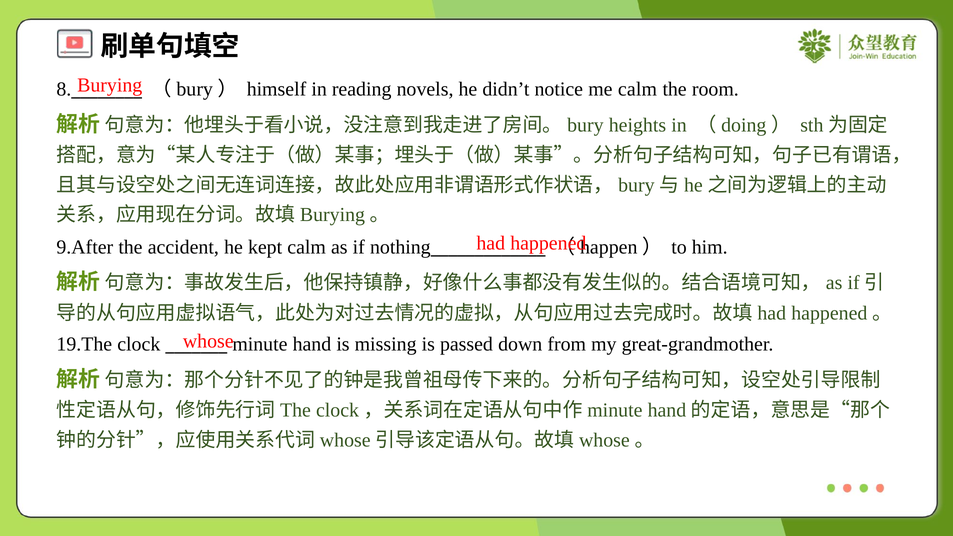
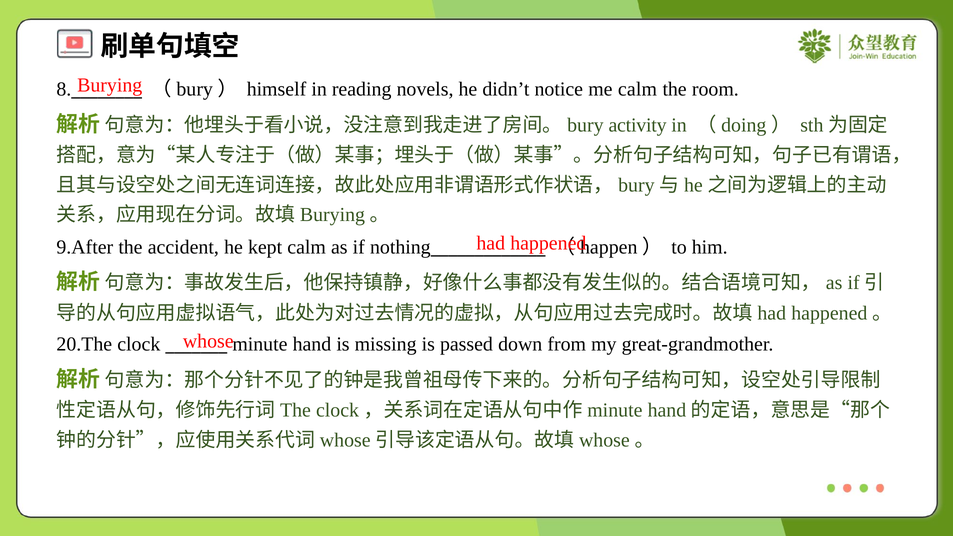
heights: heights -> activity (638, 125)
19.The: 19.The -> 20.The (84, 344)
